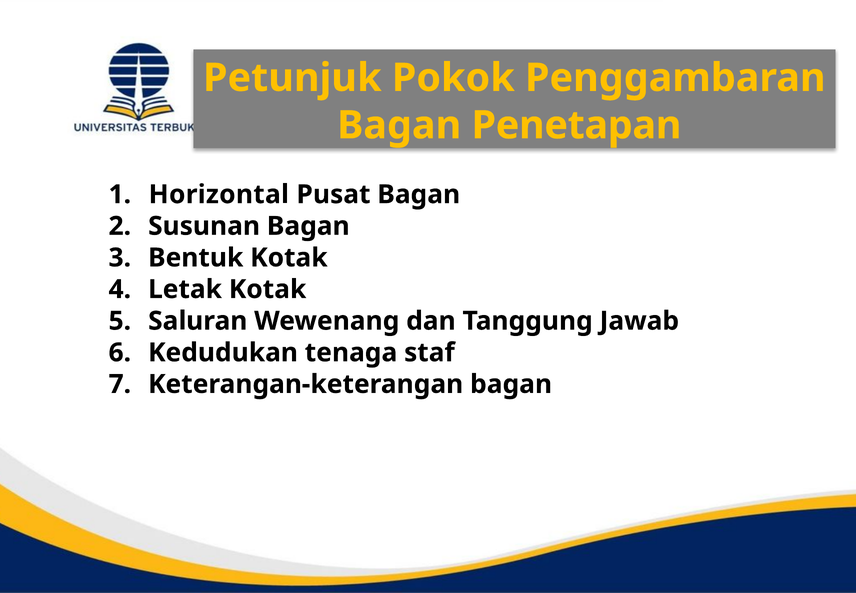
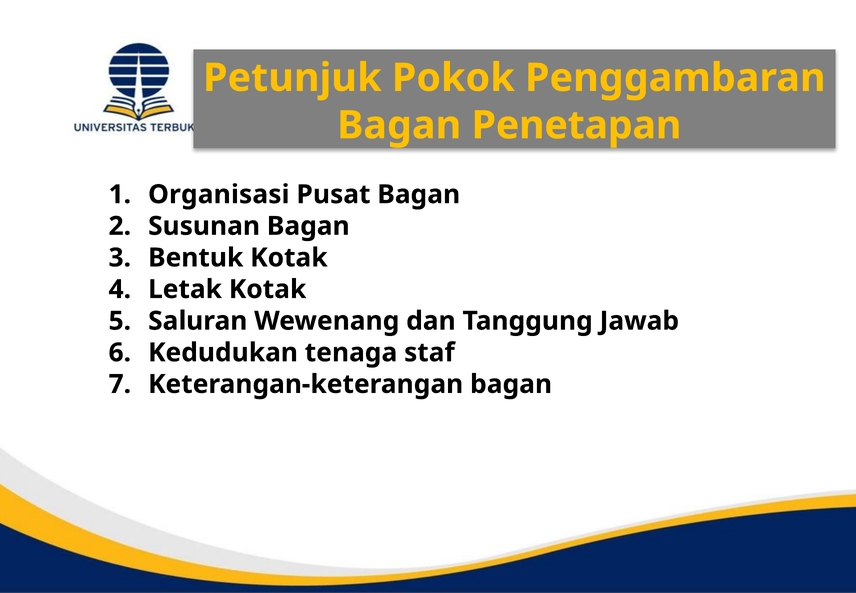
Horizontal: Horizontal -> Organisasi (219, 194)
